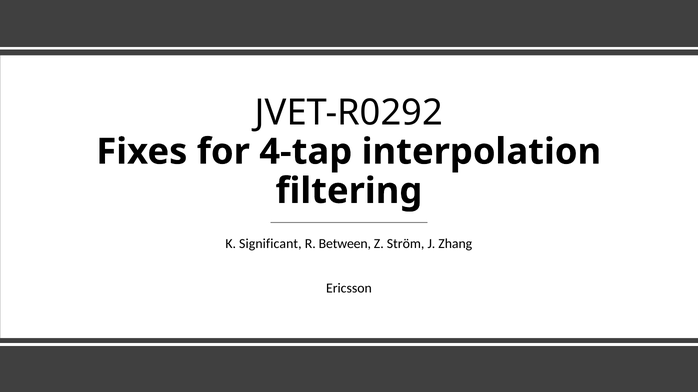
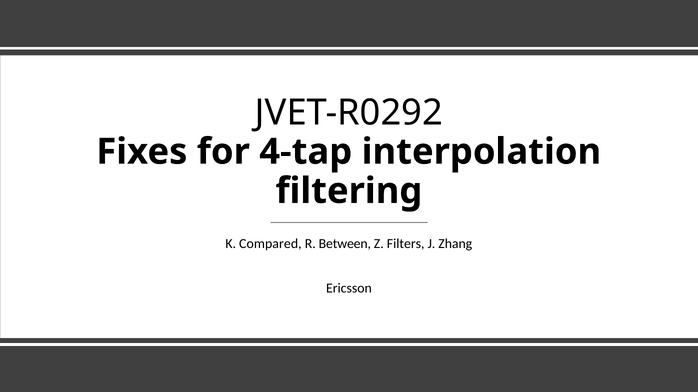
Significant: Significant -> Compared (270, 244)
Ström: Ström -> Filters (406, 244)
